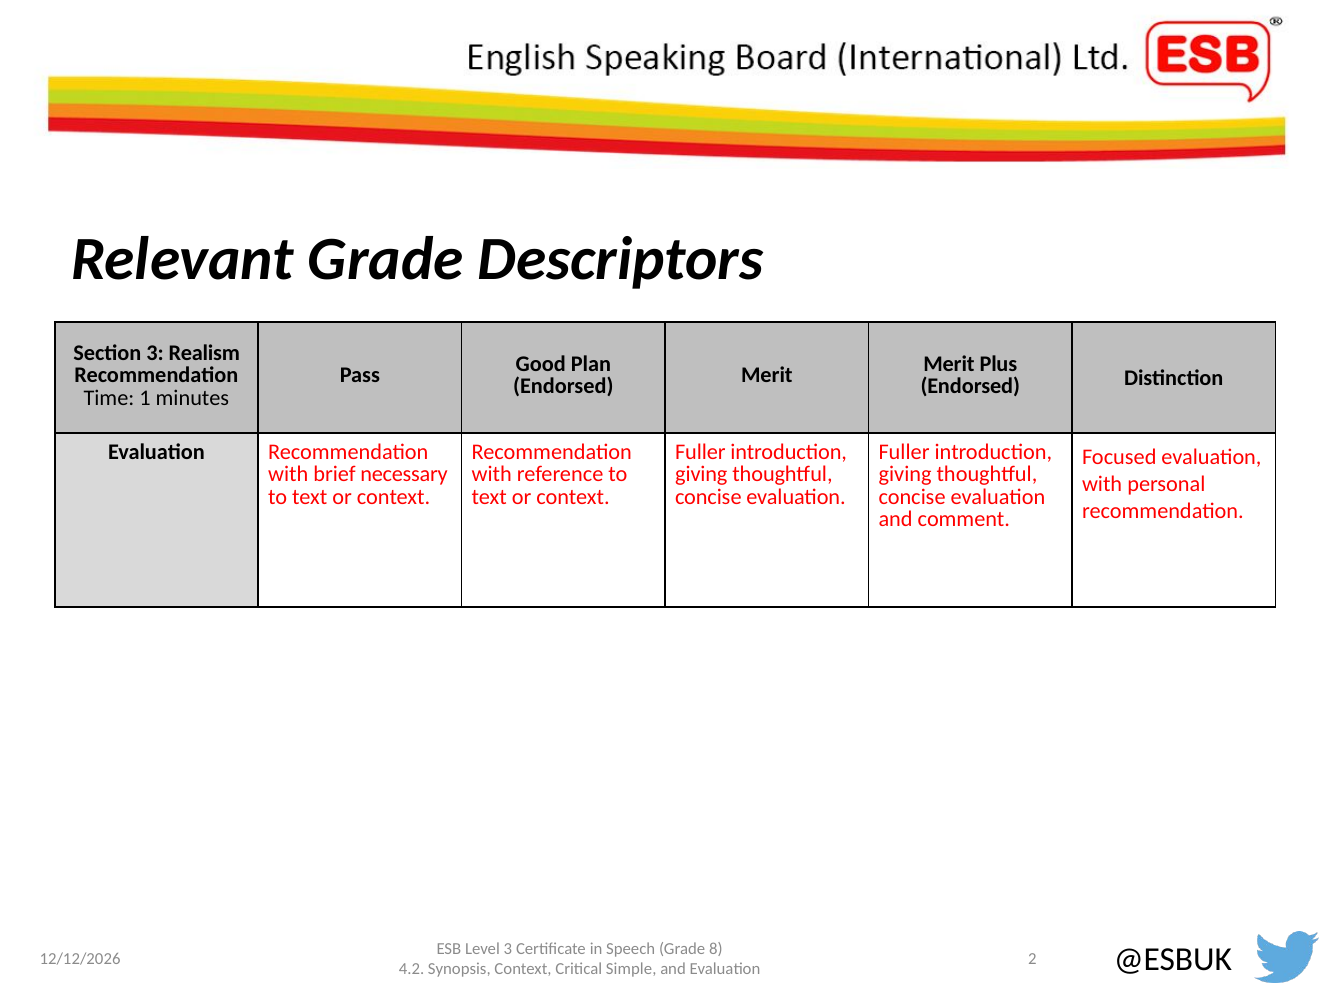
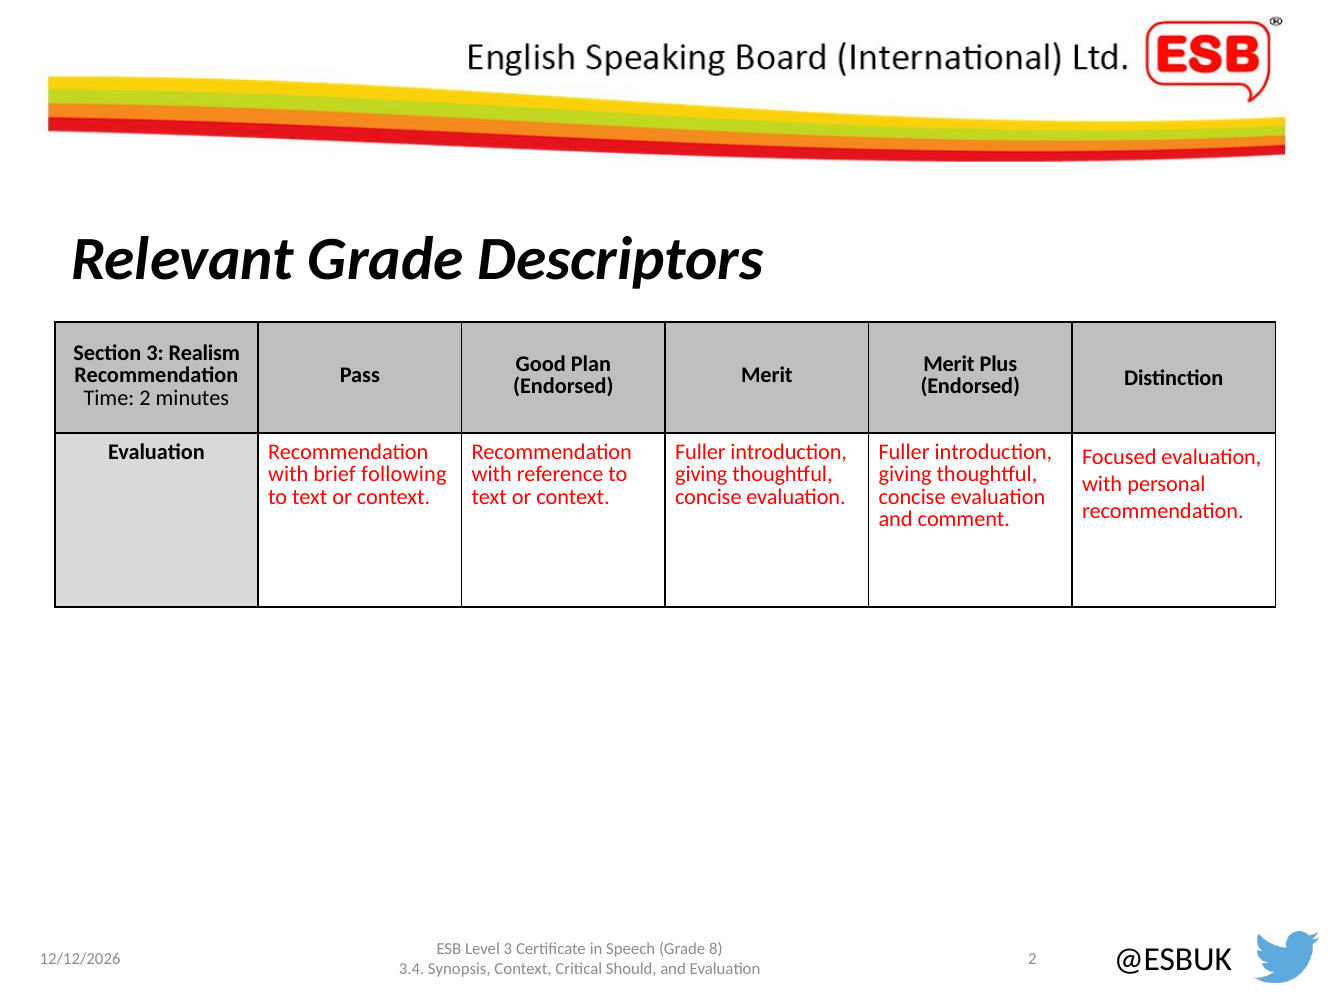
Time 1: 1 -> 2 (145, 398)
necessary: necessary -> following (404, 475)
4.2: 4.2 -> 3.4 (412, 969)
Simple: Simple -> Should (631, 969)
